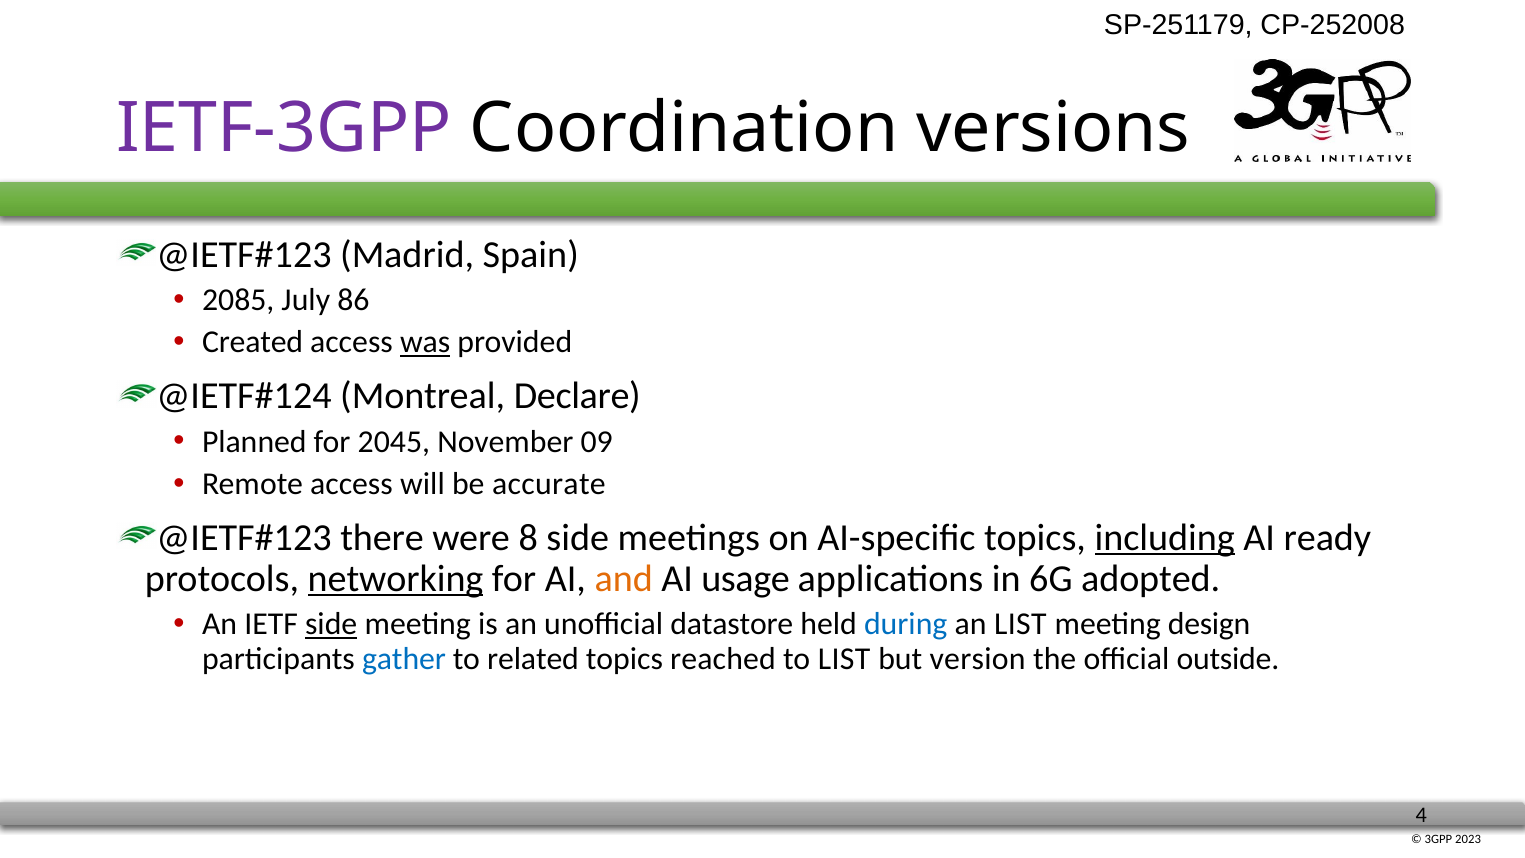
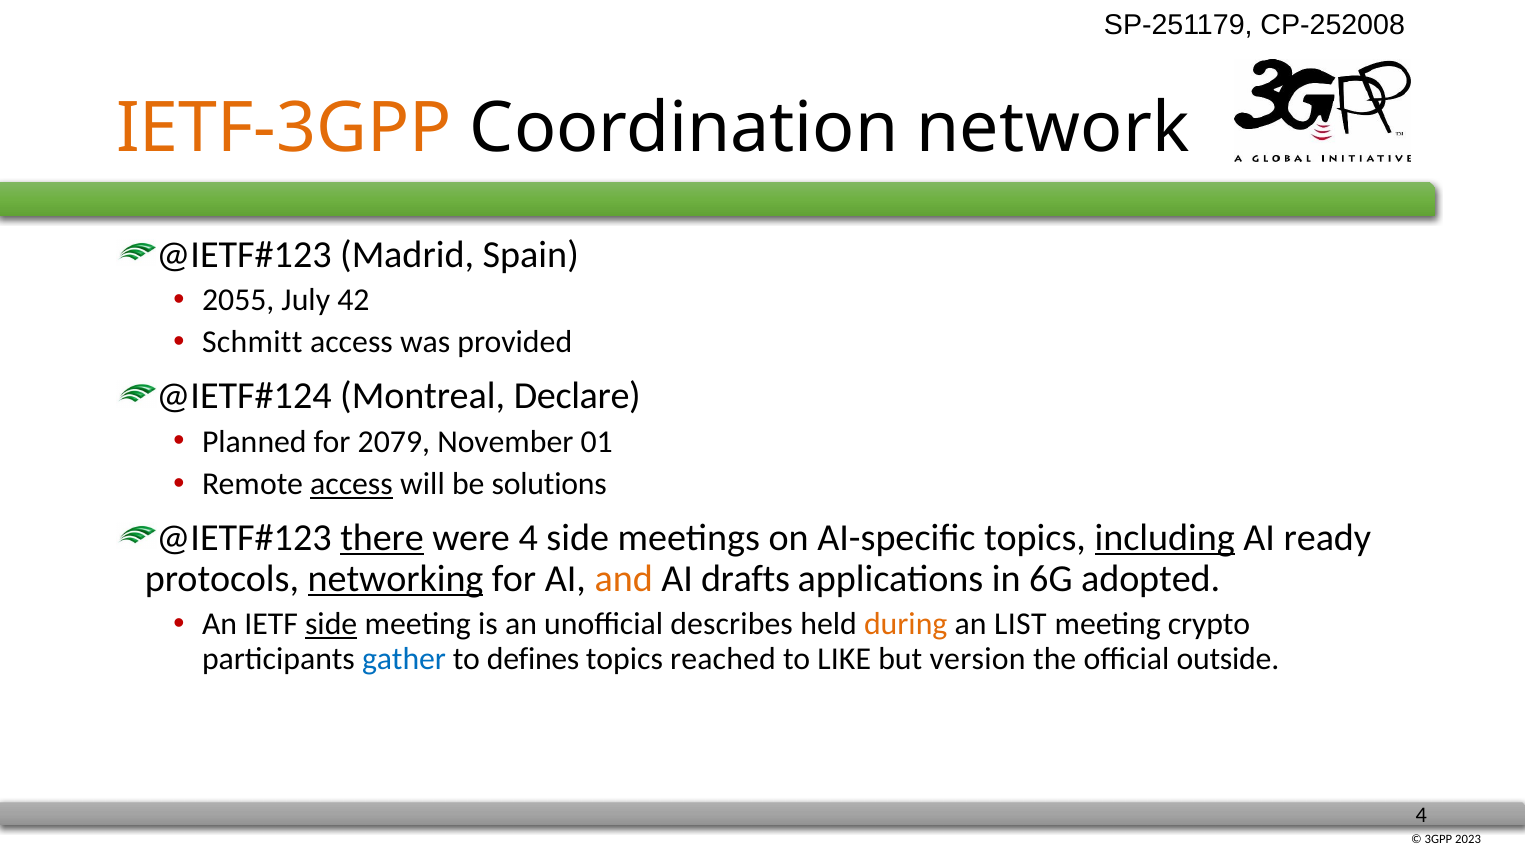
IETF-3GPP colour: purple -> orange (284, 128)
versions: versions -> network (1053, 128)
2085: 2085 -> 2055 (238, 300)
86: 86 -> 42 (353, 300)
Created: Created -> Schmitt (252, 342)
was underline: present -> none (425, 342)
2045: 2045 -> 2079 (394, 442)
09: 09 -> 01 (597, 442)
access underline: none -> present (351, 484)
accurate: accurate -> solutions (549, 484)
there underline: none -> present (382, 537)
were 8: 8 -> 4 (528, 537)
usage: usage -> drafts (746, 579)
datastore: datastore -> describes (732, 624)
during colour: blue -> orange (906, 624)
design: design -> crypto (1209, 624)
related: related -> defines (533, 659)
to LIST: LIST -> LIKE (844, 659)
